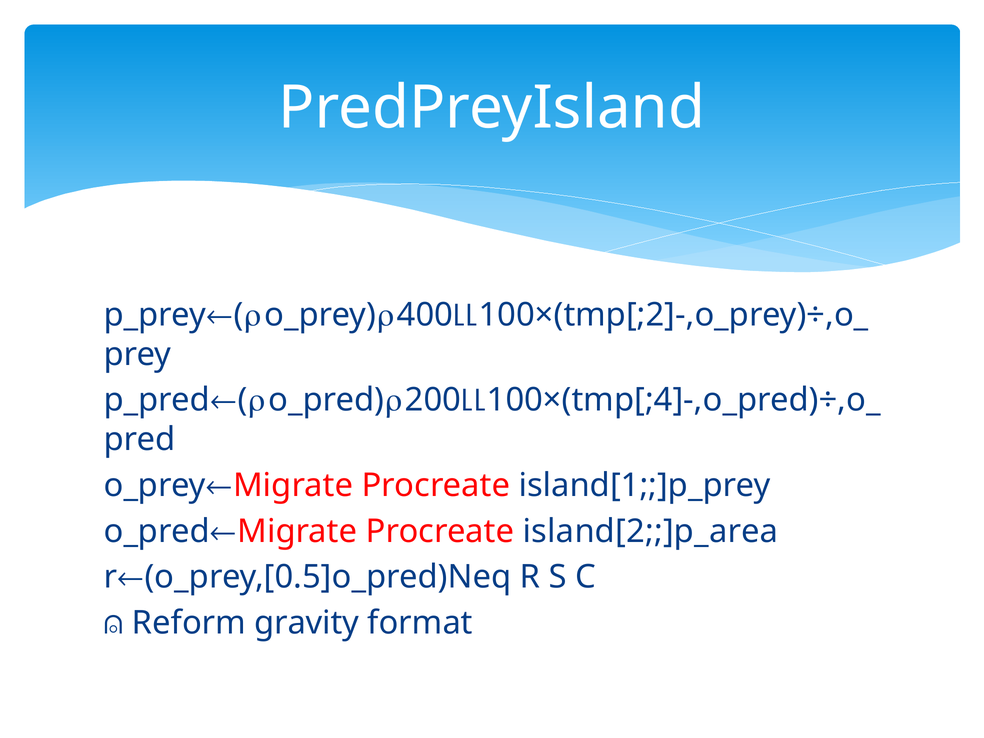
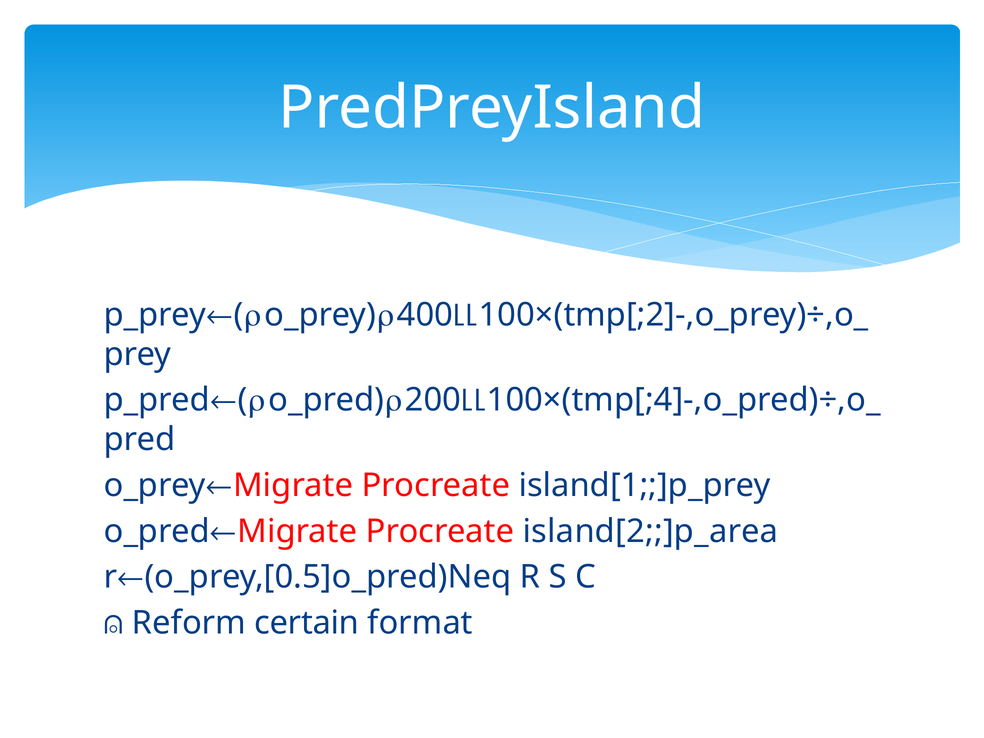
gravity: gravity -> certain (307, 623)
